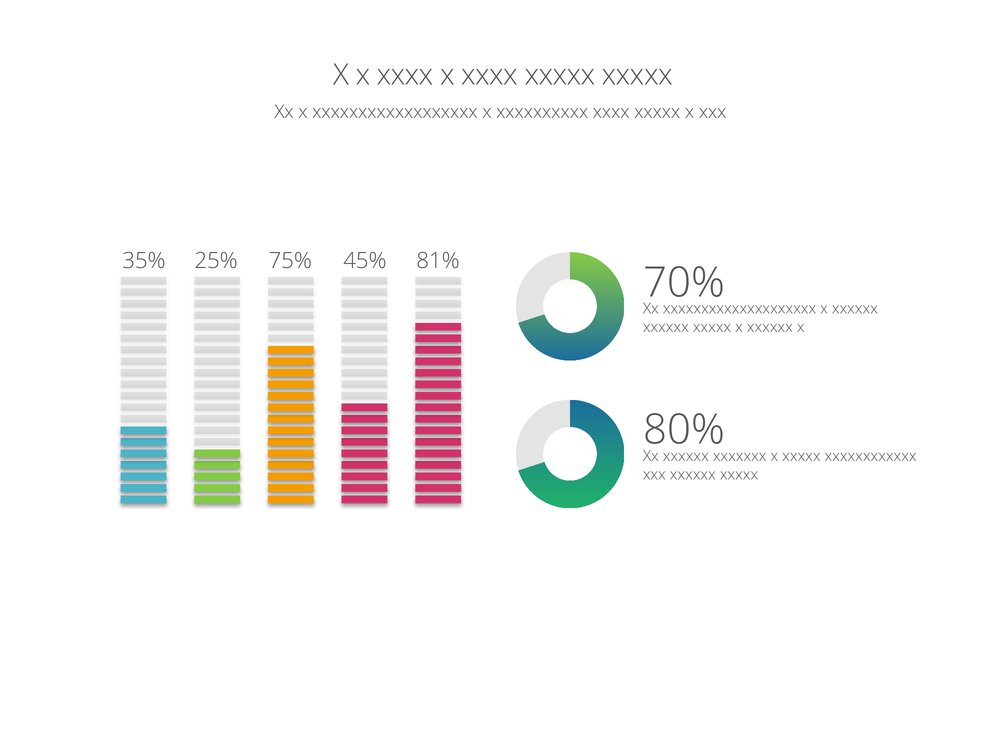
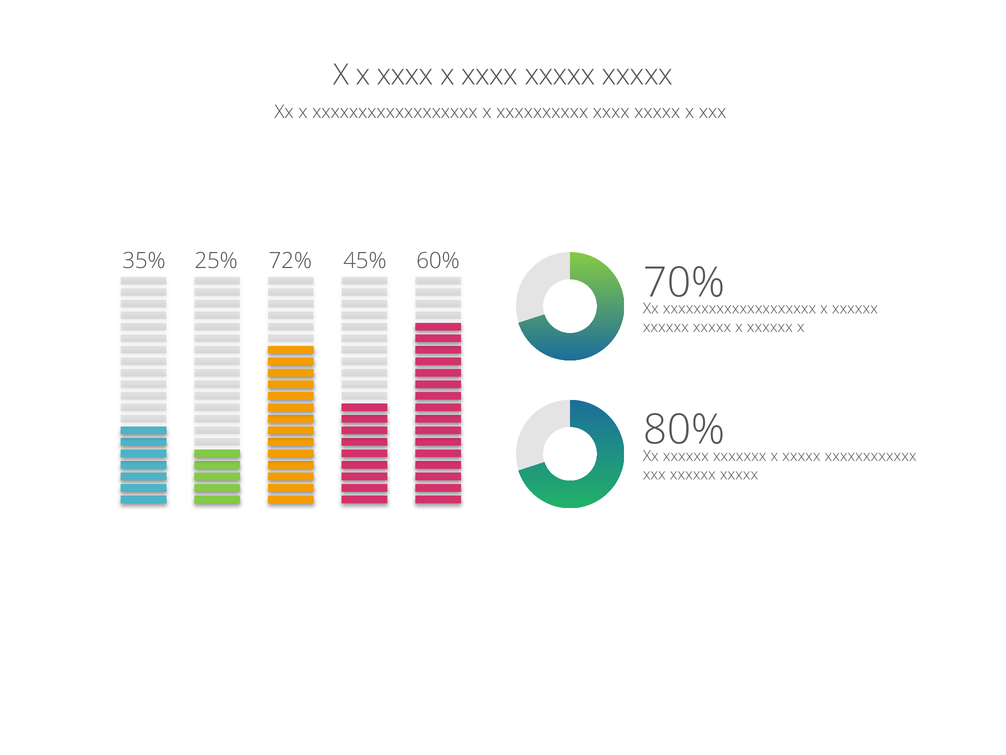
75%: 75% -> 72% (290, 260)
81%: 81% -> 60% (438, 260)
